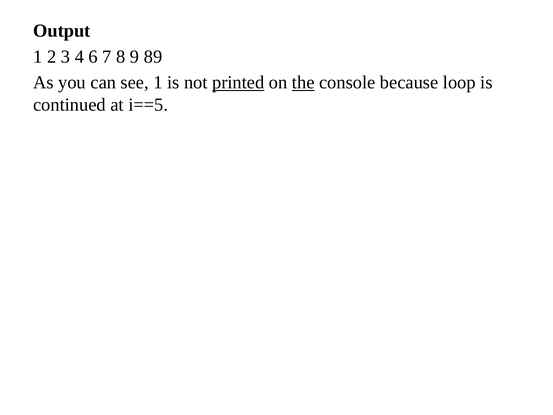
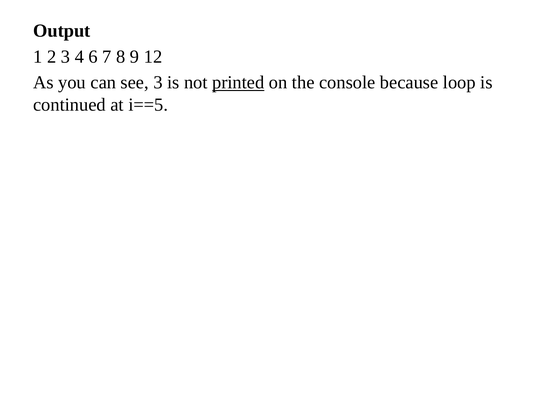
89: 89 -> 12 (153, 57)
see 1: 1 -> 3 (158, 82)
the underline: present -> none (303, 82)
